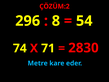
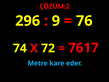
8: 8 -> 9 (56, 21)
54: 54 -> 76 (84, 21)
71: 71 -> 72 (48, 48)
2830: 2830 -> 7617 (83, 48)
